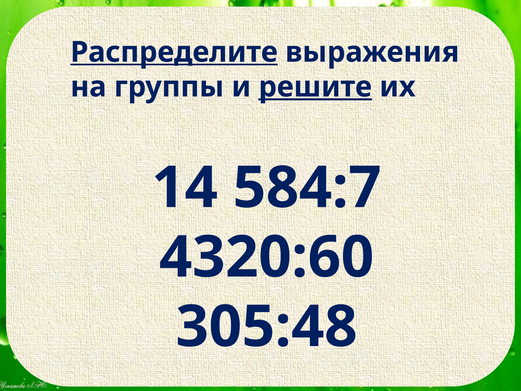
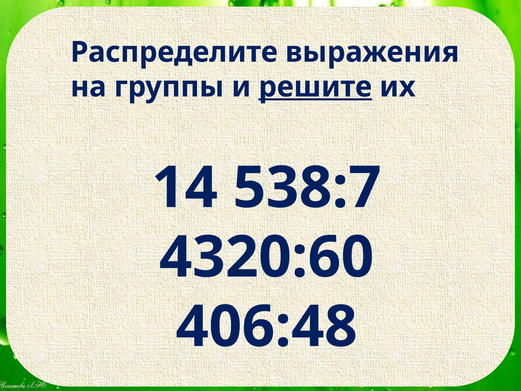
Распределите underline: present -> none (174, 52)
584:7: 584:7 -> 538:7 (307, 188)
305:48: 305:48 -> 406:48 (267, 327)
